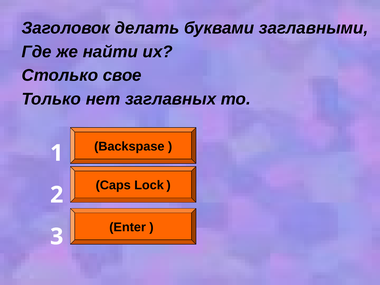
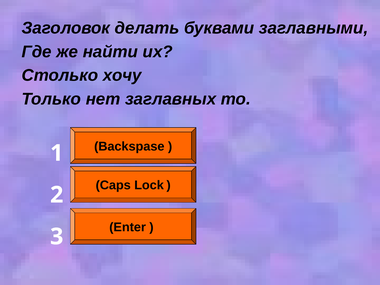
свое: свое -> хочу (122, 75)
